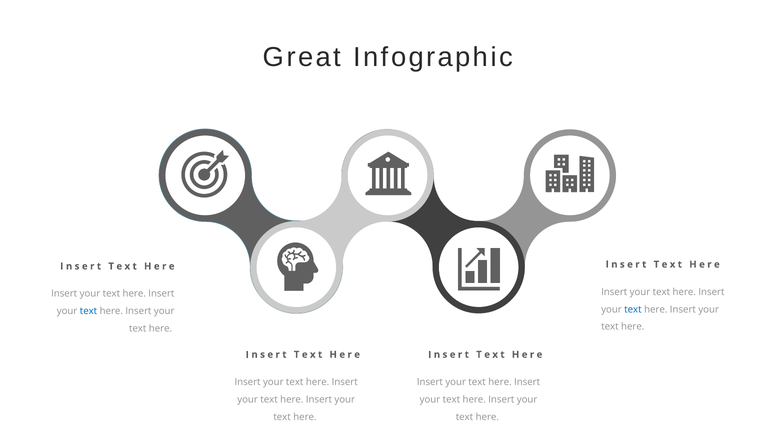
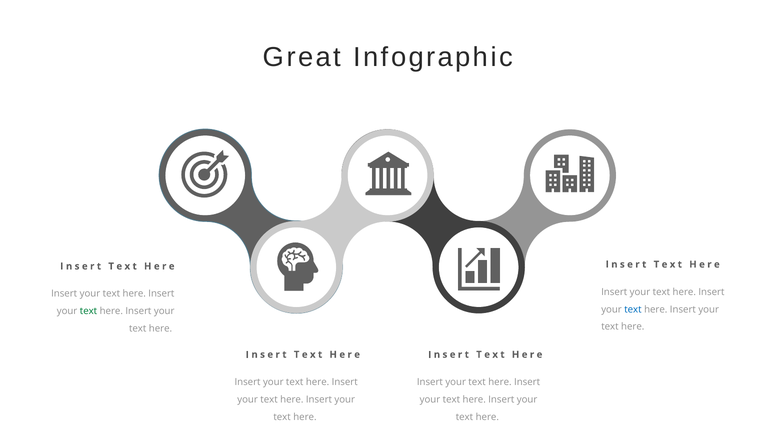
text colour: blue -> green (89, 311)
